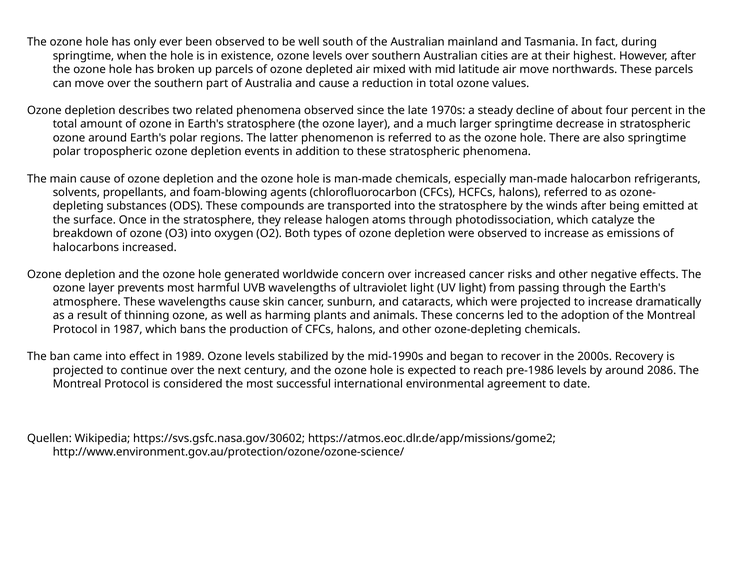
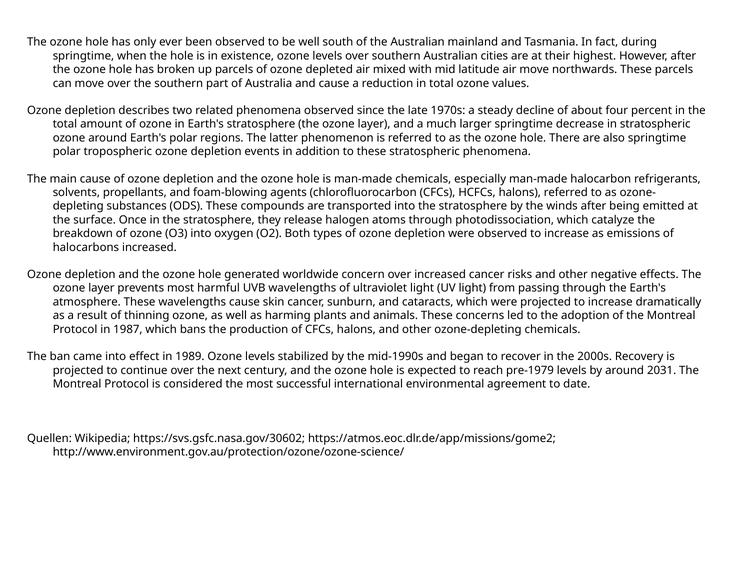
pre-1986: pre-1986 -> pre-1979 (530, 370)
2086: 2086 -> 2031 (662, 370)
